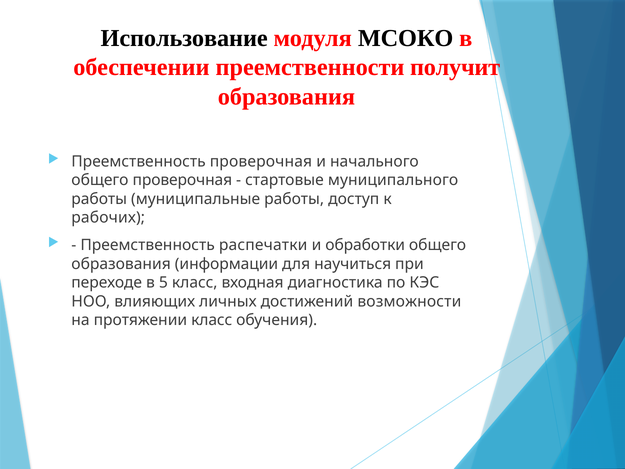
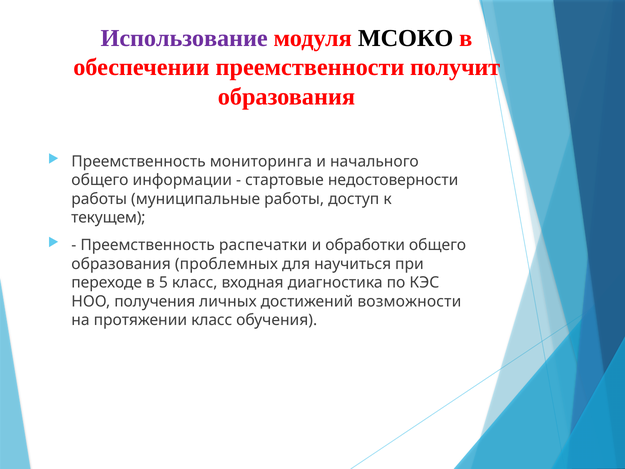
Использование colour: black -> purple (184, 38)
Преемственность проверочная: проверочная -> мониторинга (261, 161)
общего проверочная: проверочная -> информации (182, 180)
муниципального: муниципального -> недостоверности (393, 180)
рабочих: рабочих -> текущем (108, 218)
информации: информации -> проблемных (226, 264)
влияющих: влияющих -> получения (155, 301)
